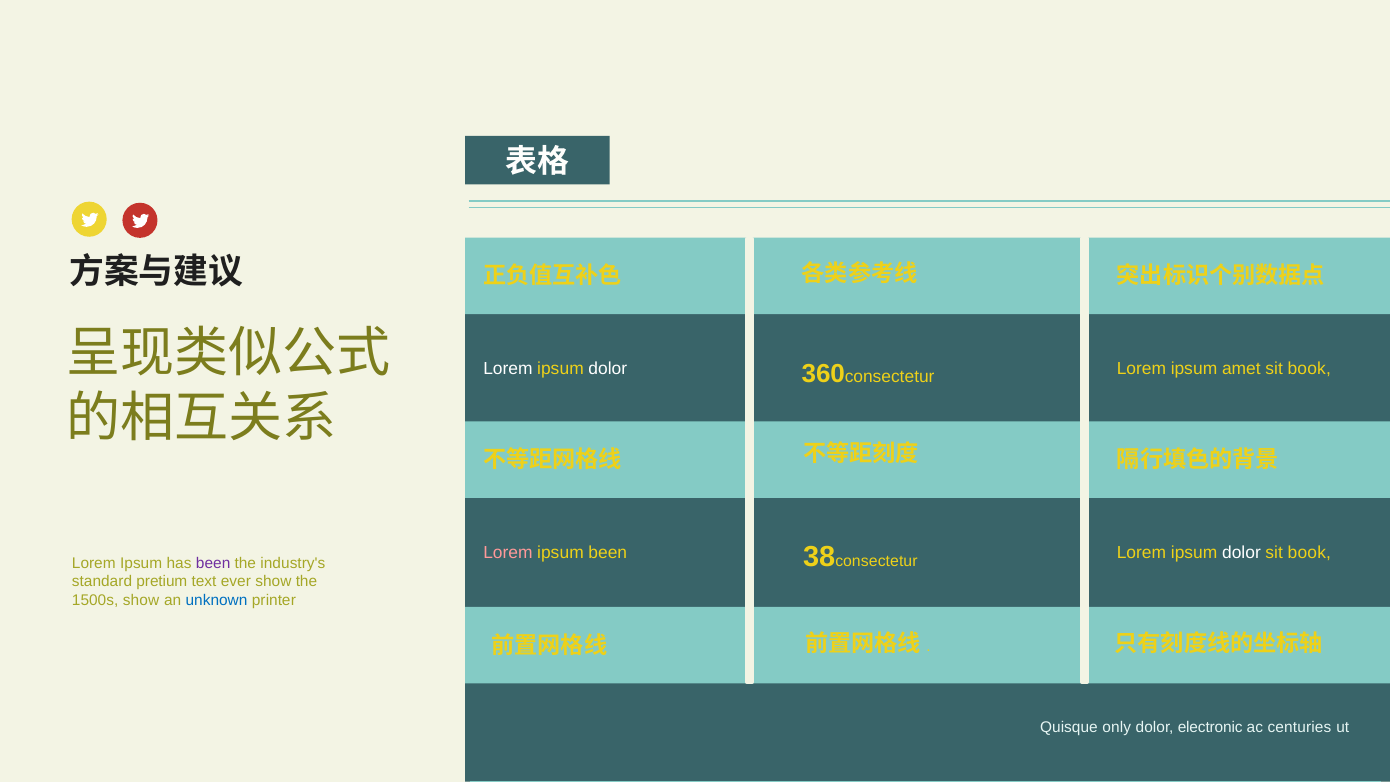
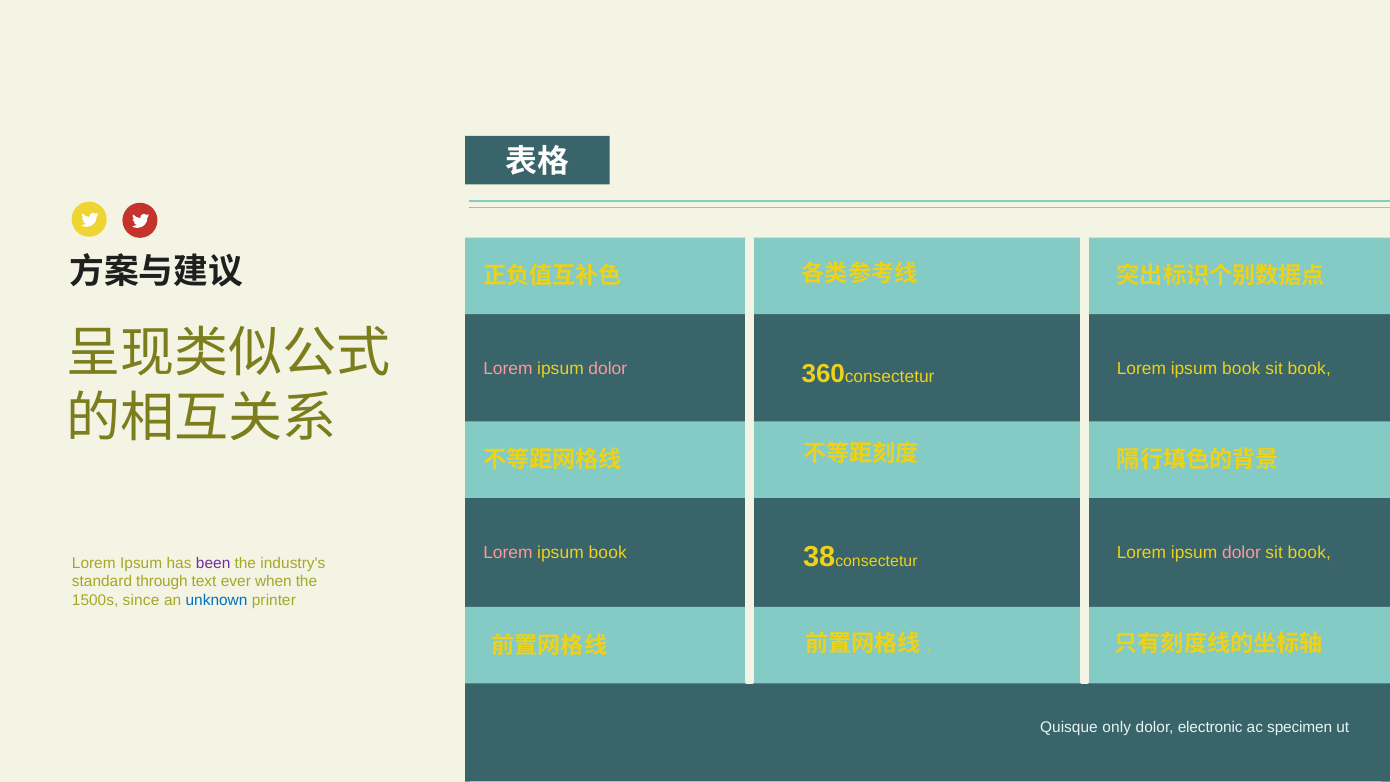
Lorem colour: white -> pink (508, 368)
dolor colour: white -> pink (608, 368)
amet: amet -> book (1241, 369)
been: been -> book (608, 552)
dolor colour: white -> pink (1241, 552)
pretium: pretium -> through (162, 581)
ever show: show -> when (273, 581)
1500s show: show -> since (141, 600)
centuries: centuries -> specimen (1300, 727)
